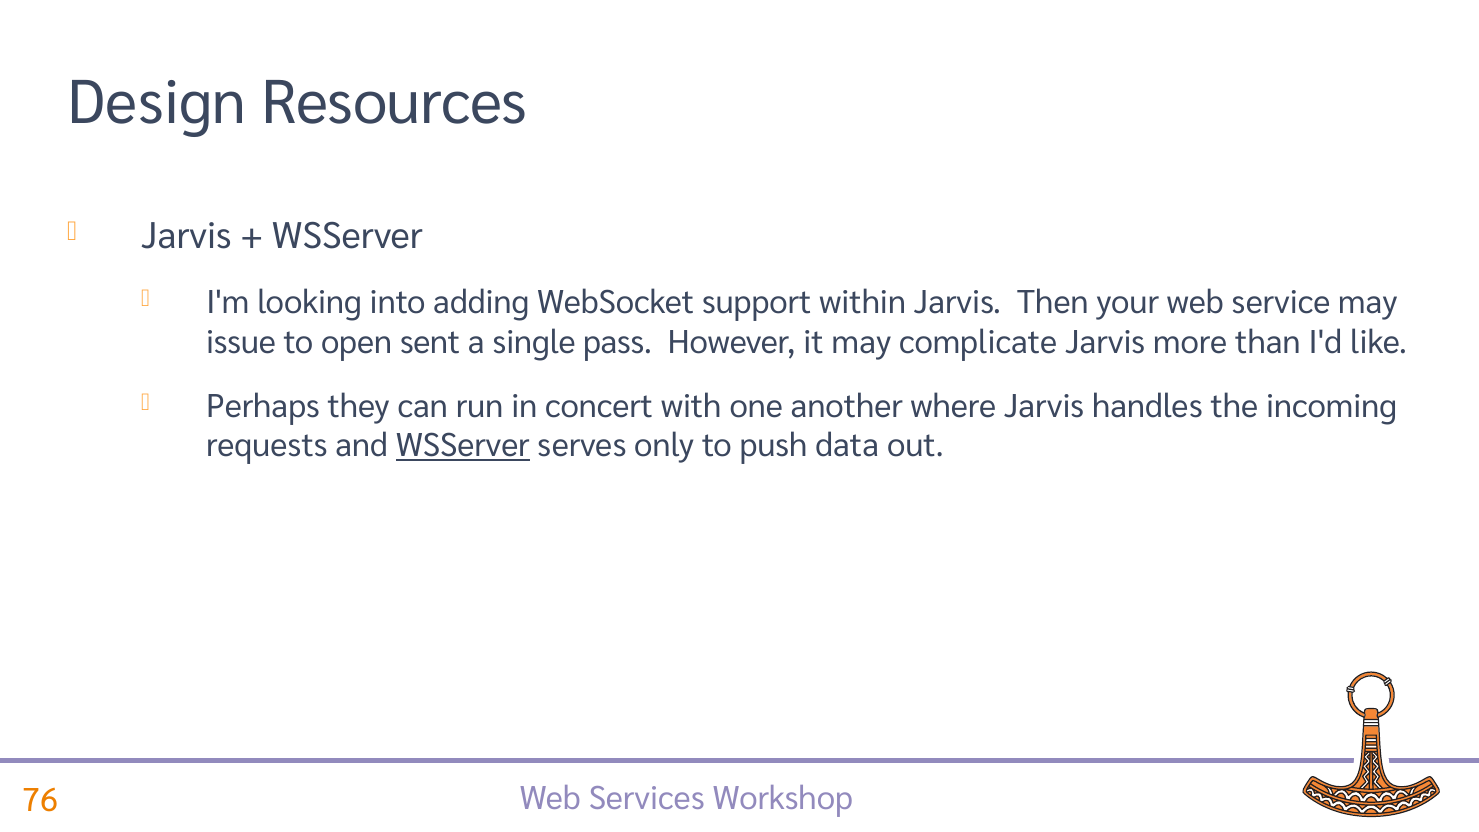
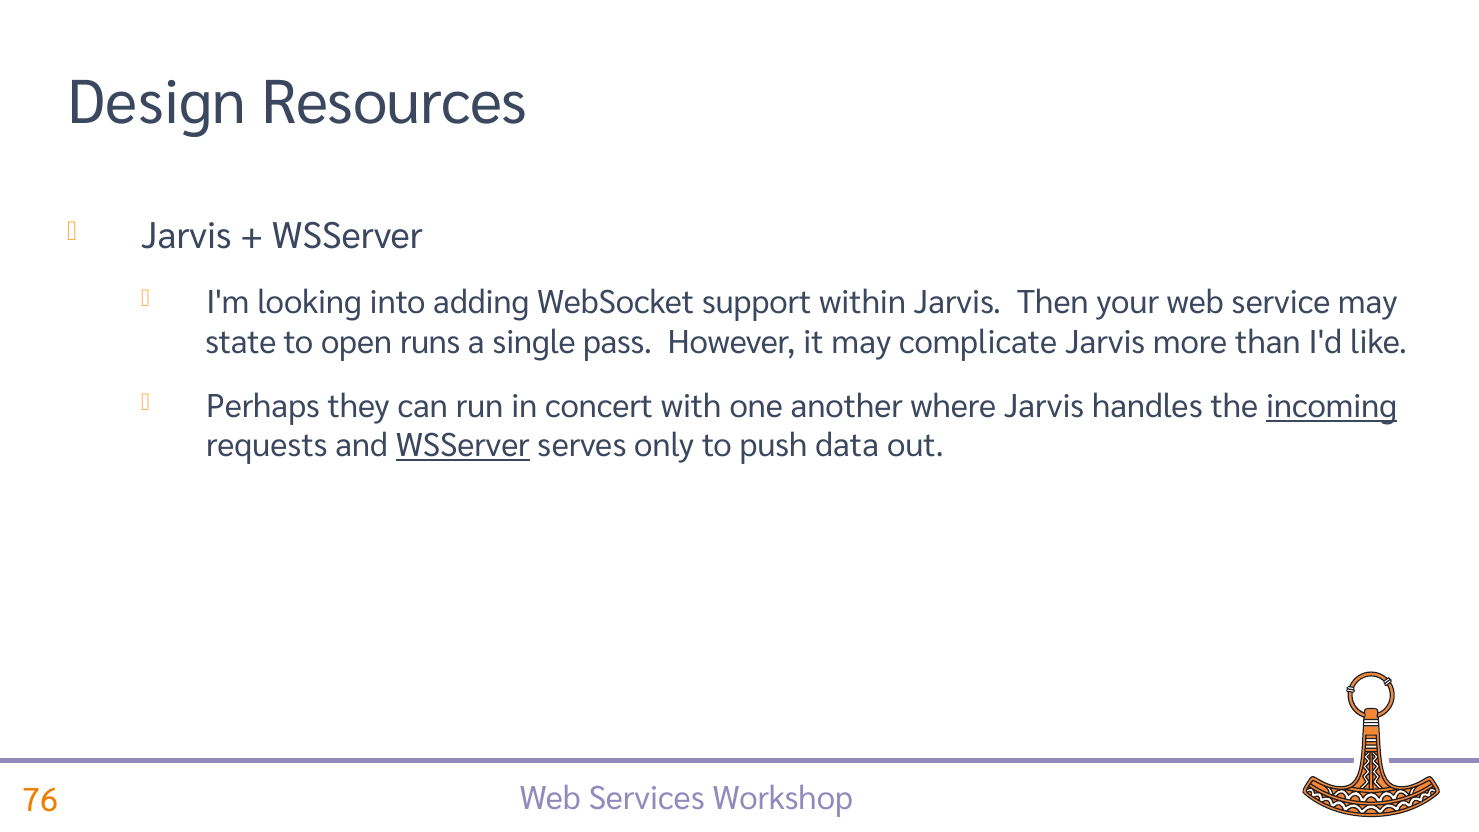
issue: issue -> state (241, 342)
sent: sent -> runs (430, 342)
incoming underline: none -> present (1332, 406)
